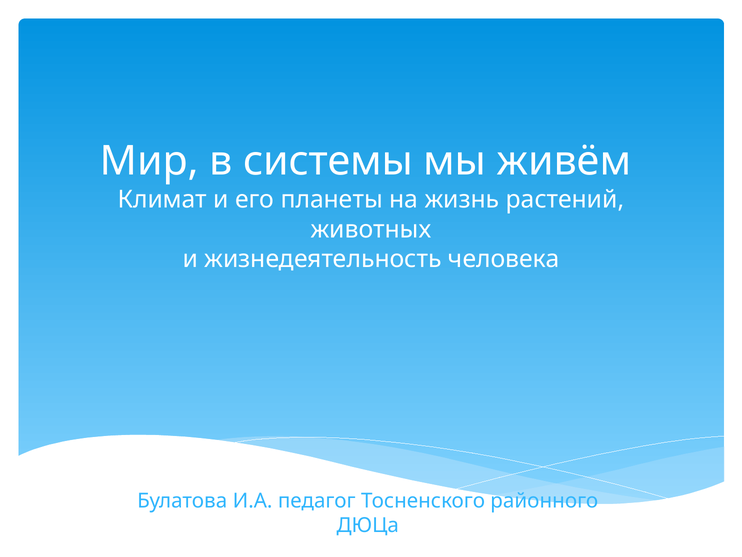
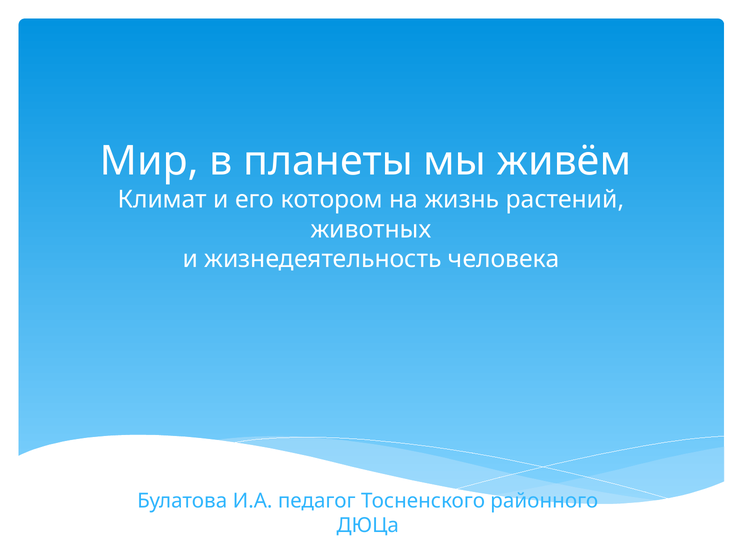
системы: системы -> планеты (328, 161)
планеты: планеты -> котором (332, 200)
